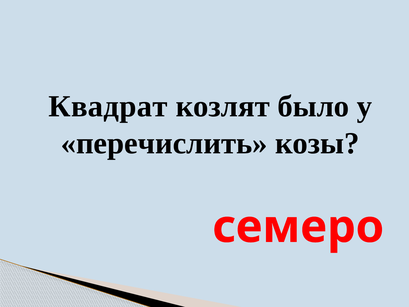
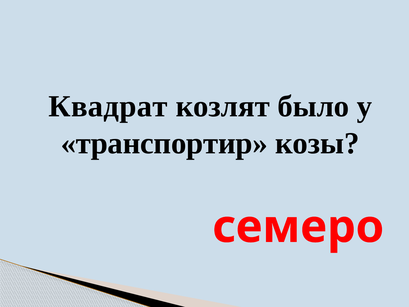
перечислить: перечислить -> транспортир (164, 143)
